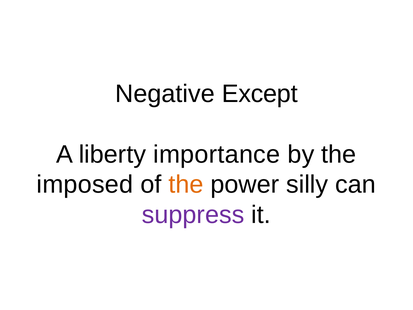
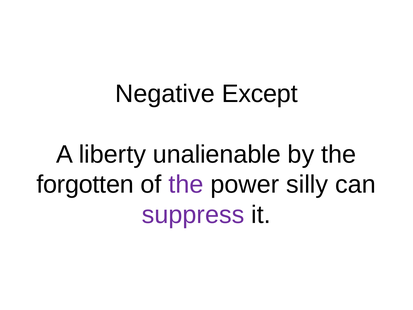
importance: importance -> unalienable (217, 154)
imposed: imposed -> forgotten (85, 185)
the colour: orange -> purple (186, 185)
